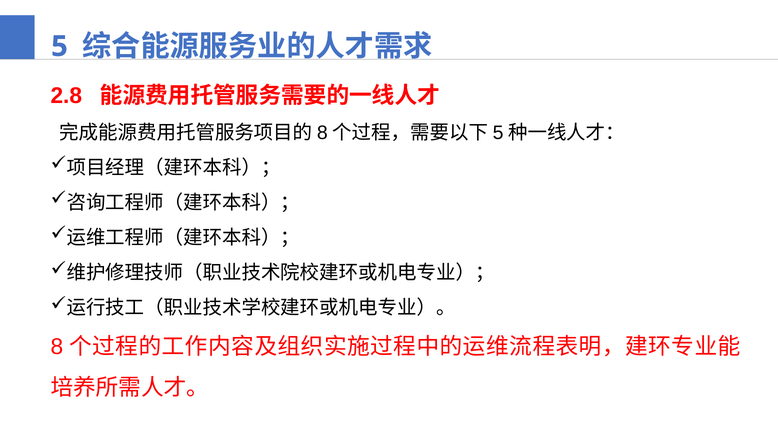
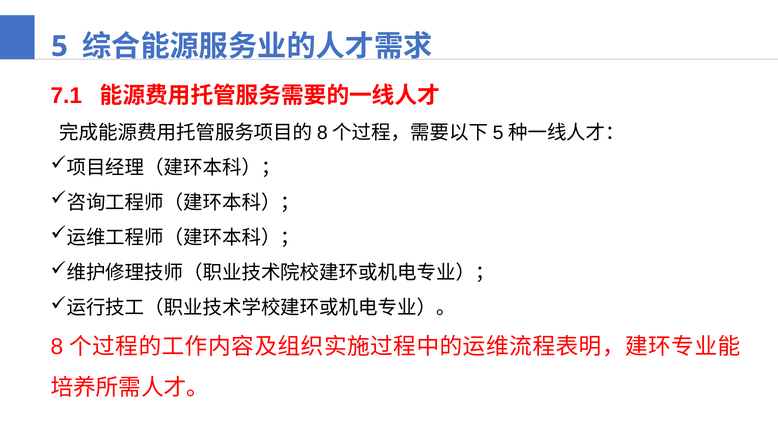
2.8: 2.8 -> 7.1 (66, 96)
